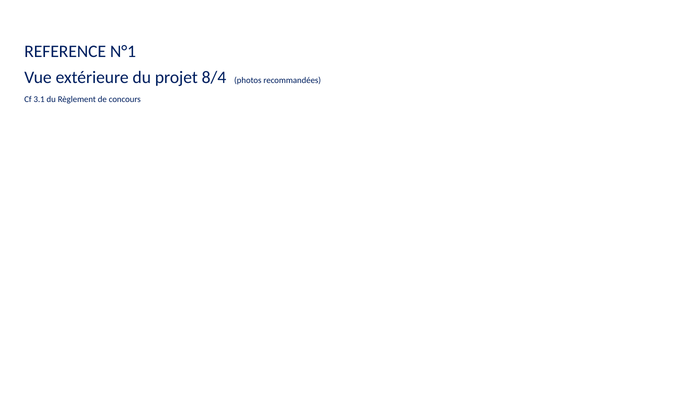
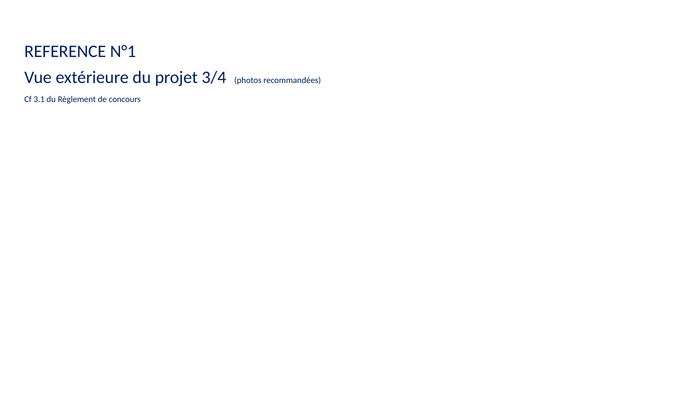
8/4: 8/4 -> 3/4 (214, 78)
